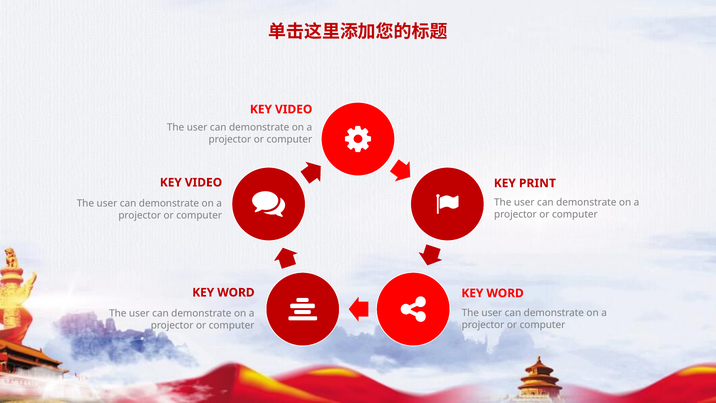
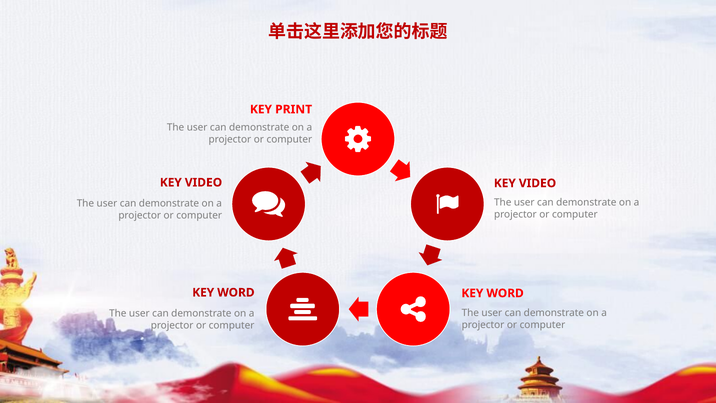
VIDEO: VIDEO -> PRINT (294, 109)
PRINT: PRINT -> VIDEO (538, 183)
